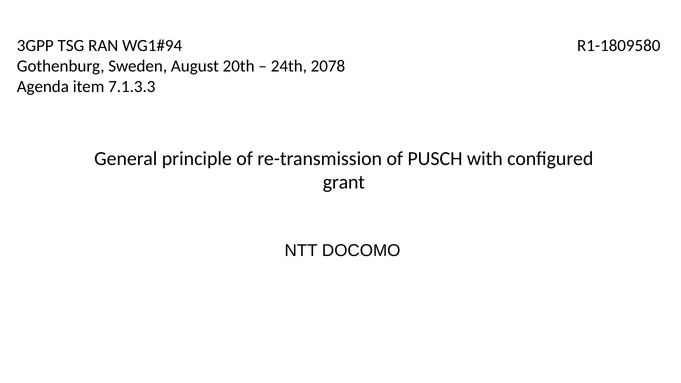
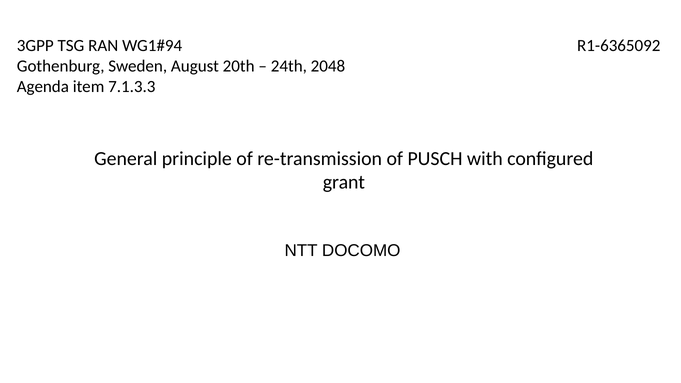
R1-1809580: R1-1809580 -> R1-6365092 (619, 46)
2078: 2078 -> 2048 (328, 66)
